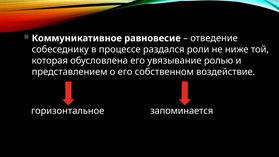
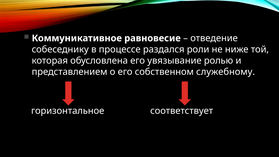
воздействие: воздействие -> служебному (226, 72)
запоминается: запоминается -> соответствует (182, 111)
